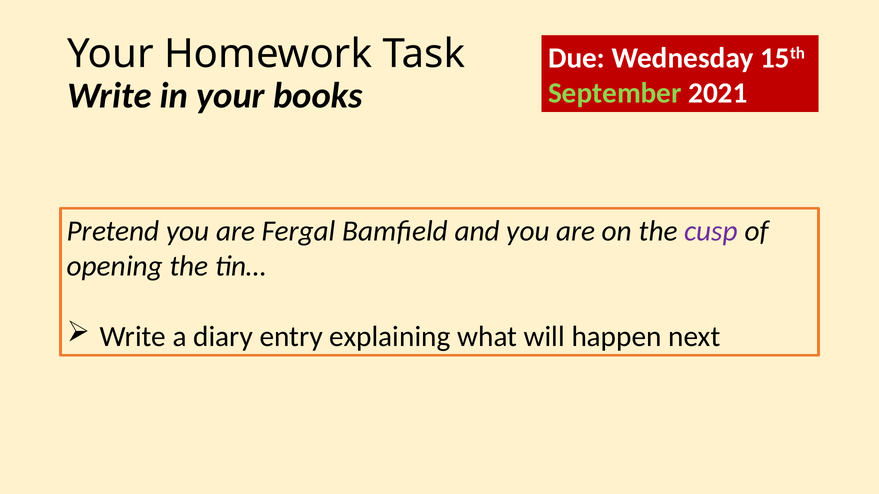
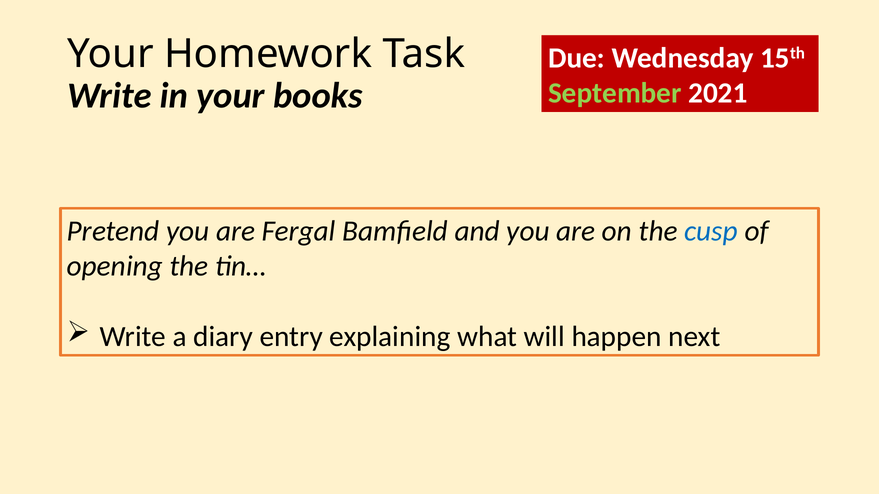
cusp colour: purple -> blue (711, 231)
